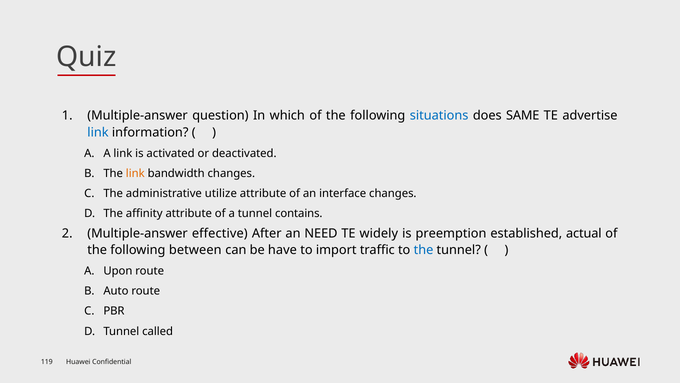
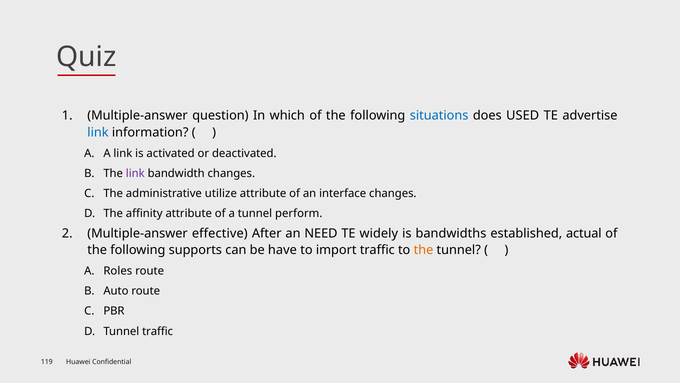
SAME: SAME -> USED (523, 115)
link colour: orange -> purple (135, 173)
contains: contains -> perform (299, 213)
preemption: preemption -> bandwidths (451, 233)
between: between -> supports (195, 250)
the colour: blue -> orange (423, 250)
Upon: Upon -> Roles (118, 271)
Tunnel called: called -> traffic (158, 331)
